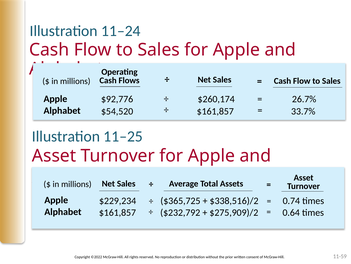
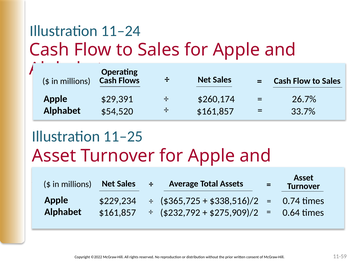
$92,776: $92,776 -> $29,391 (117, 99)
